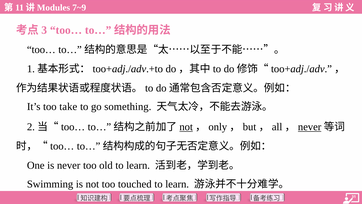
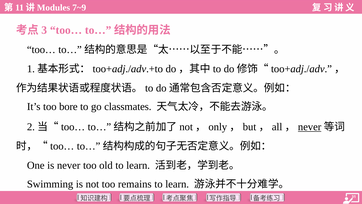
take: take -> bore (68, 107)
something: something -> classmates (128, 107)
not underline: present -> none (186, 127)
touched: touched -> remains (135, 184)
